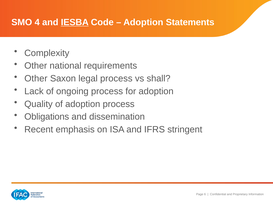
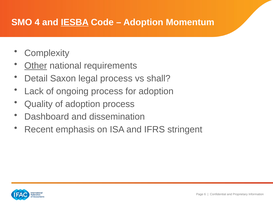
Statements: Statements -> Momentum (190, 22)
Other underline: none -> present (36, 66)
Other: Other -> Detail (36, 78)
Obligations: Obligations -> Dashboard (47, 117)
